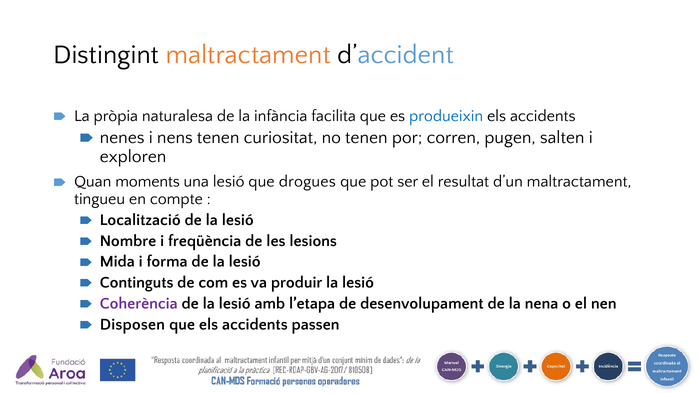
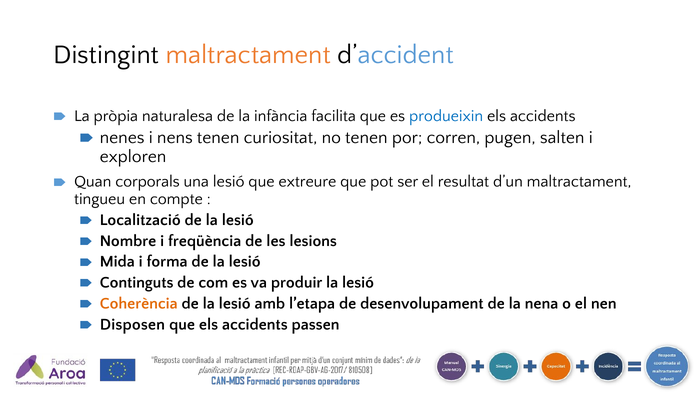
moments: moments -> corporals (148, 182)
drogues: drogues -> extreure (307, 182)
Coherència colour: purple -> orange (139, 304)
